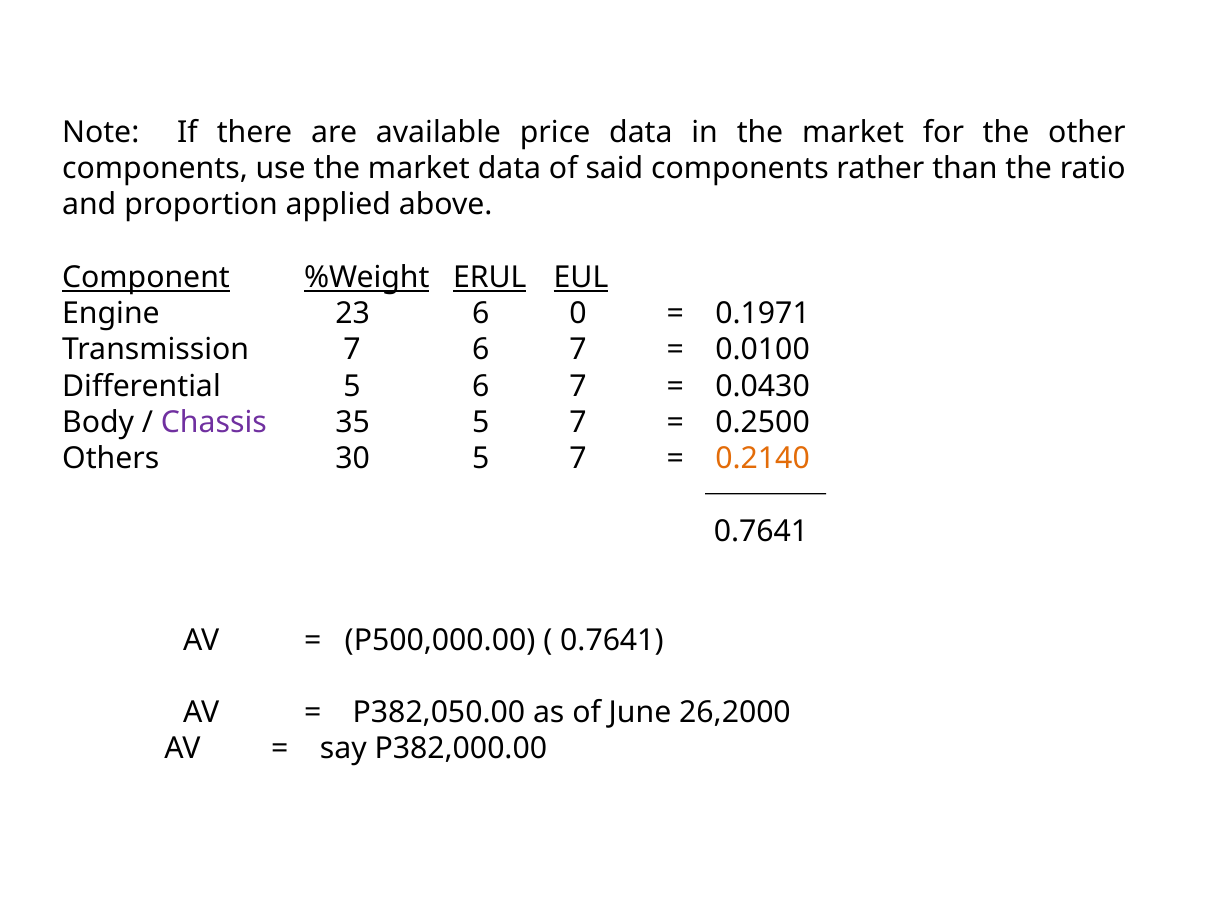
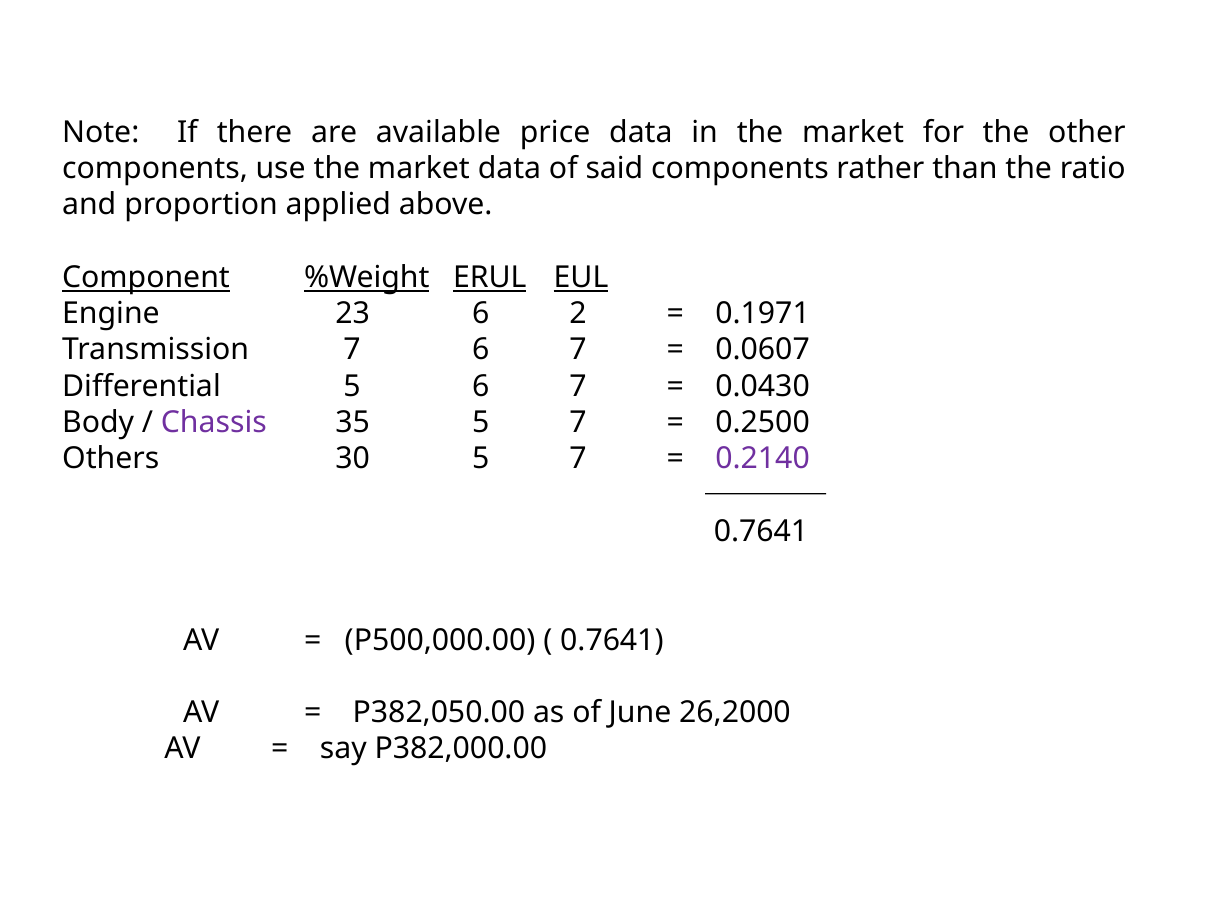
0: 0 -> 2 (578, 314)
0.0100: 0.0100 -> 0.0607 (763, 350)
0.2140 colour: orange -> purple (763, 459)
